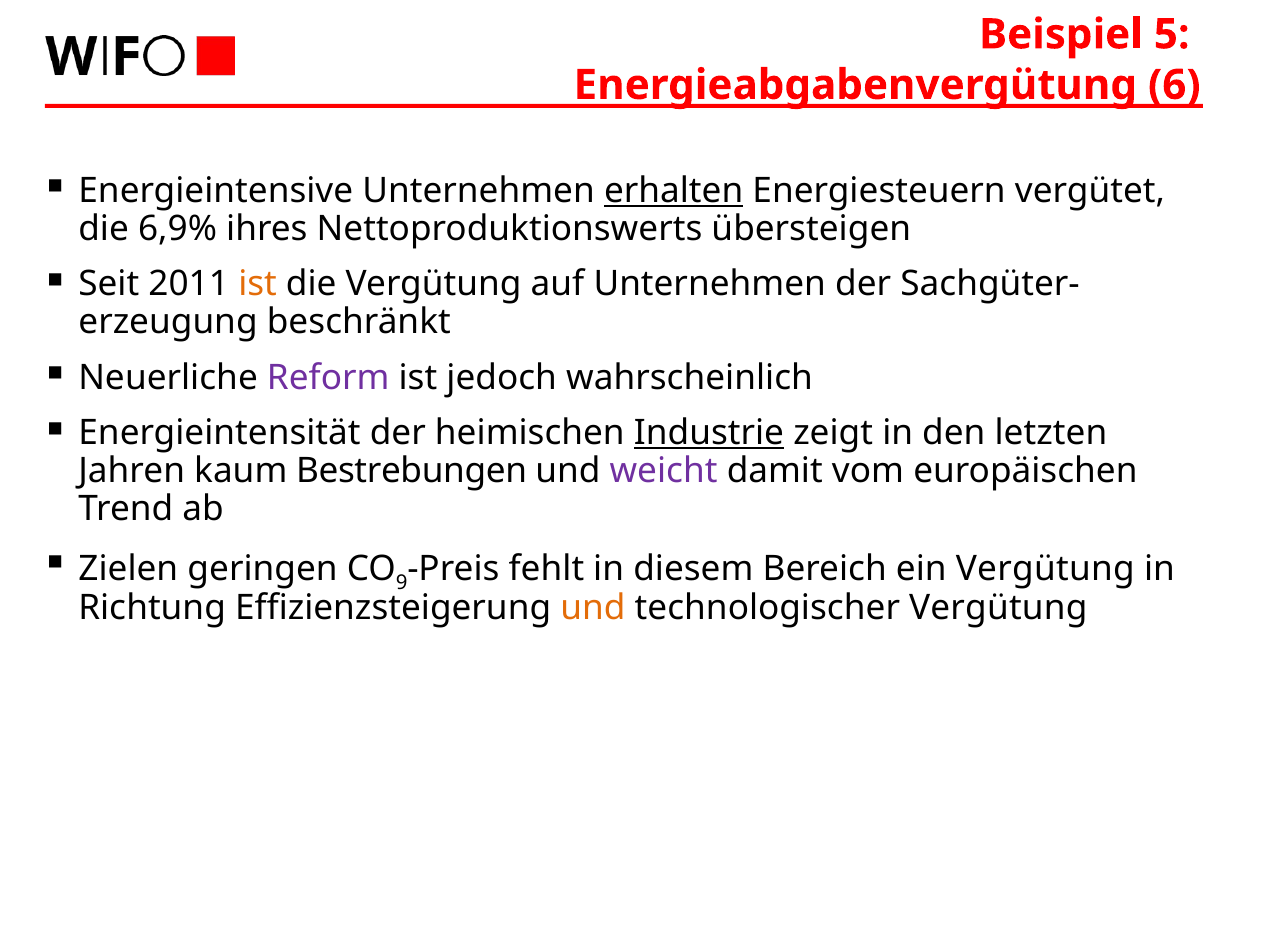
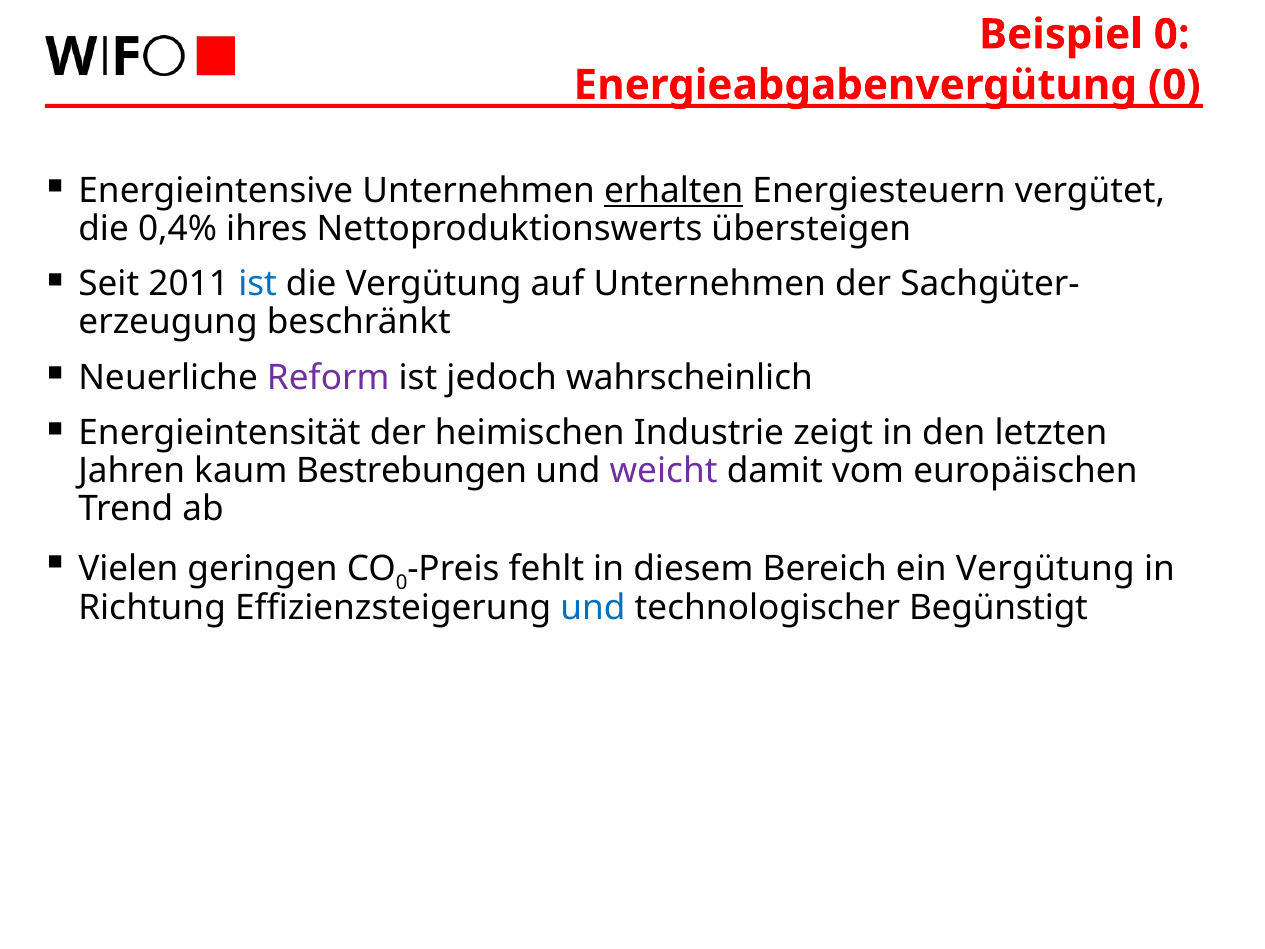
Beispiel 5: 5 -> 0 (1172, 34)
Energieabgabenvergütung 6: 6 -> 0 (1174, 85)
6,9%: 6,9% -> 0,4% (178, 228)
ist colour: orange -> blue (258, 284)
Industrie underline: present -> none (709, 433)
Zielen: Zielen -> Vielen (128, 569)
9: 9 -> 0 (402, 582)
und colour: orange -> blue (593, 608)
technologischer Vergütung: Vergütung -> Begünstigt (998, 608)
